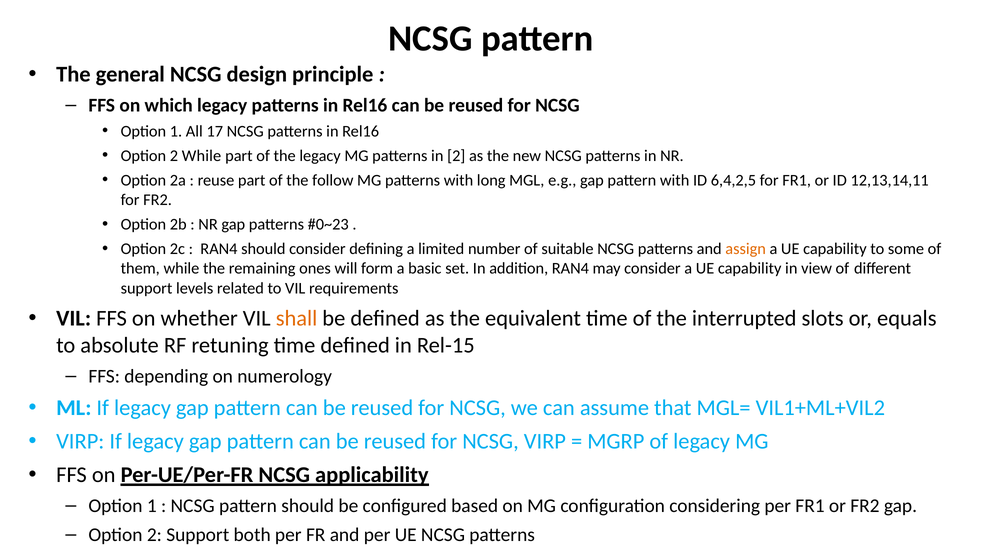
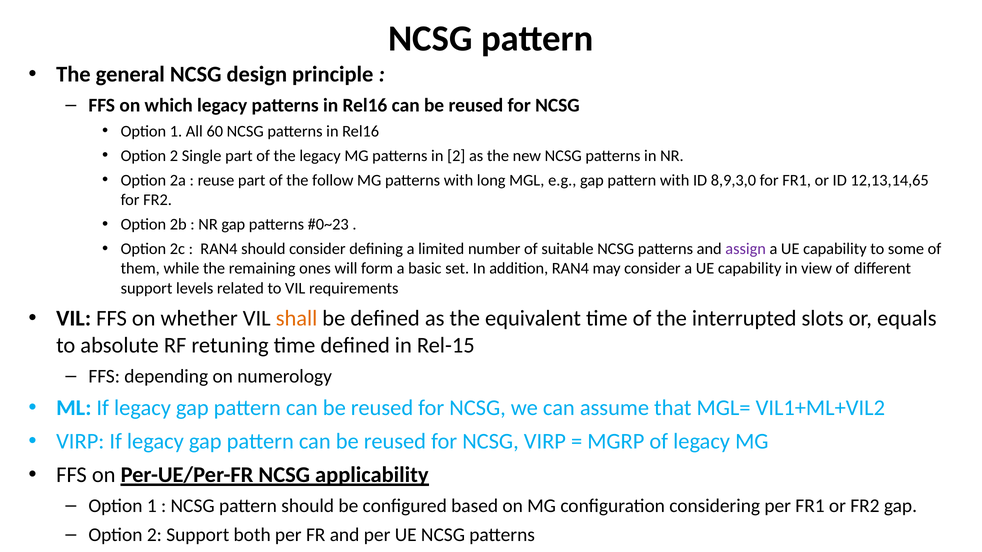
17: 17 -> 60 (215, 131)
2 While: While -> Single (202, 156)
6,4,2,5: 6,4,2,5 -> 8,9,3,0 (733, 180)
12,13,14,11: 12,13,14,11 -> 12,13,14,65 (890, 180)
assign colour: orange -> purple (746, 249)
